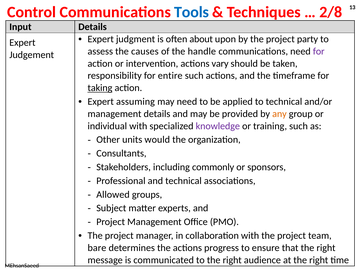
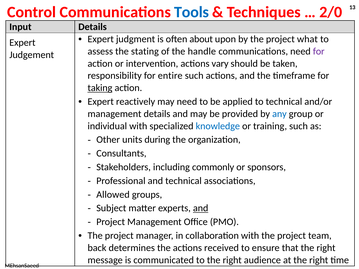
2/8: 2/8 -> 2/0 (331, 12)
party: party -> what (307, 39)
causes: causes -> stating (145, 51)
assuming: assuming -> reactively (136, 102)
any colour: orange -> blue (279, 114)
knowledge colour: purple -> blue (218, 126)
would: would -> during (157, 140)
and underline: none -> present (201, 208)
bare: bare -> back (97, 248)
progress: progress -> received (222, 248)
